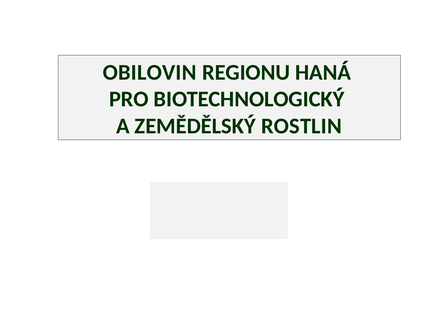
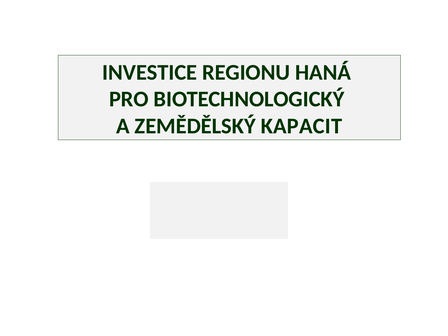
OBILOVIN: OBILOVIN -> INVESTICE (150, 72)
ROSTLIN: ROSTLIN -> KAPACIT (301, 126)
